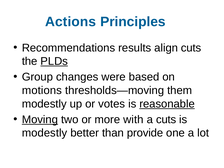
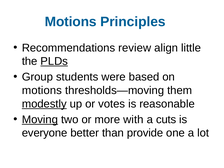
Actions: Actions -> Motions (71, 22)
results: results -> review (135, 48)
align cuts: cuts -> little (191, 48)
changes: changes -> students (77, 77)
modestly underline: none -> present (44, 104)
reasonable underline: present -> none (167, 104)
modestly: modestly -> everyone (45, 133)
